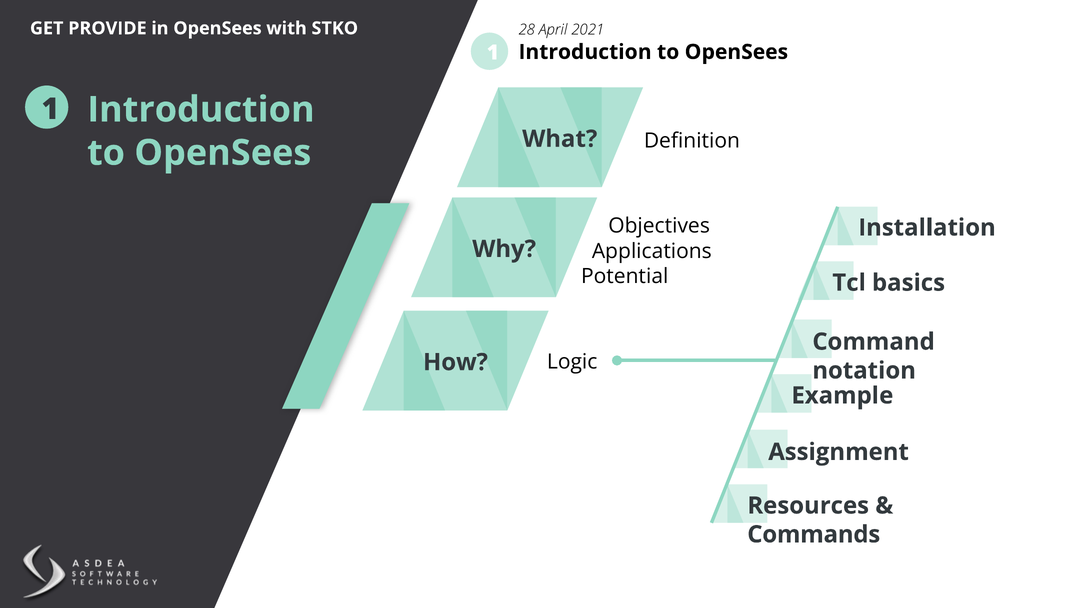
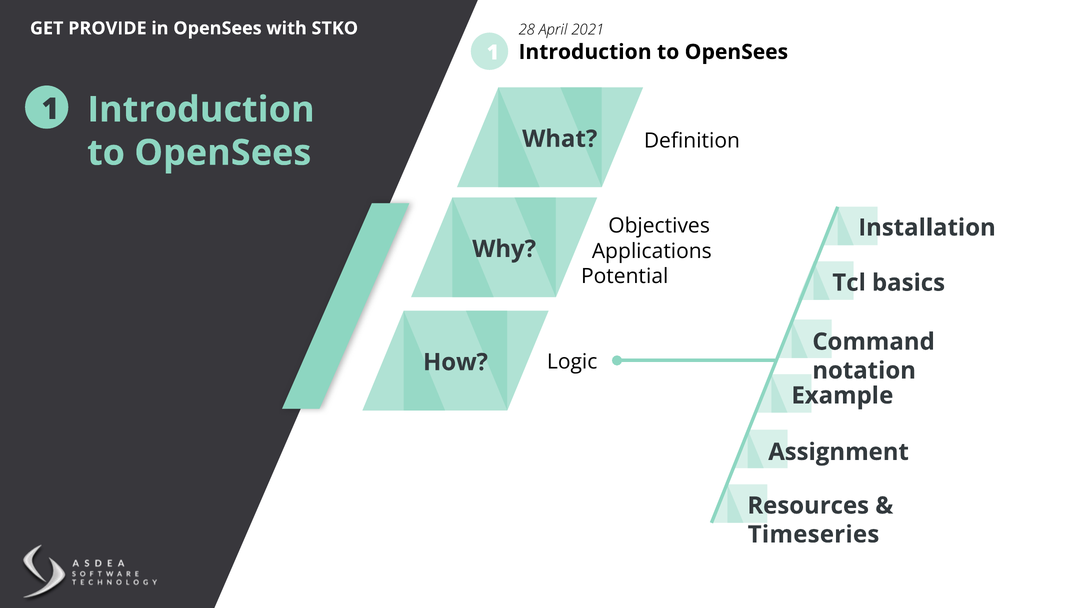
Commands: Commands -> Timeseries (814, 535)
